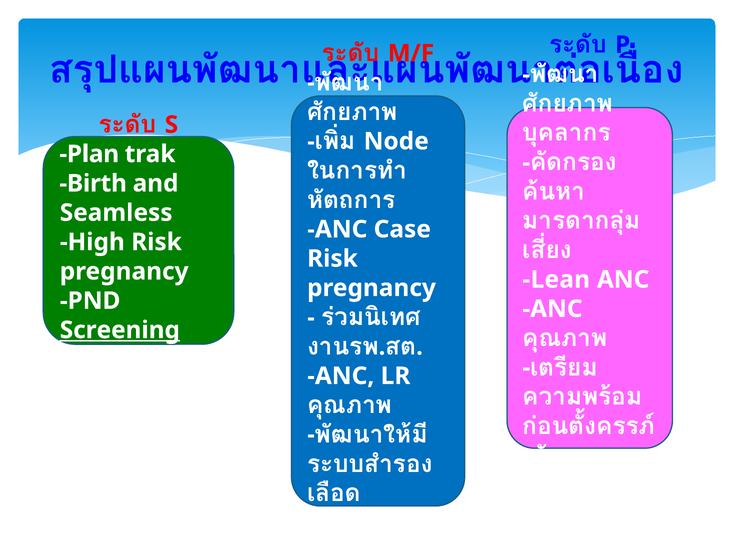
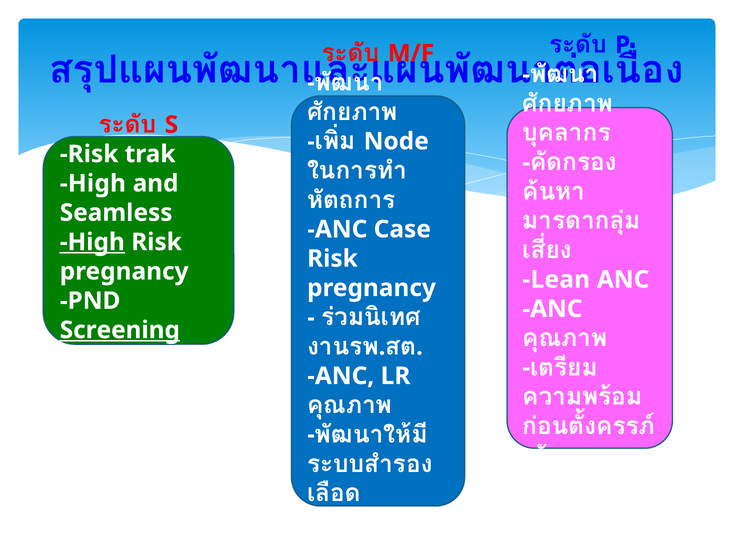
Plan: Plan -> Risk (89, 154)
Birth: Birth -> High (93, 183)
High underline: none -> present (92, 242)
